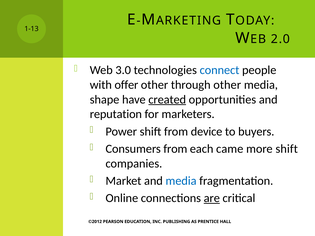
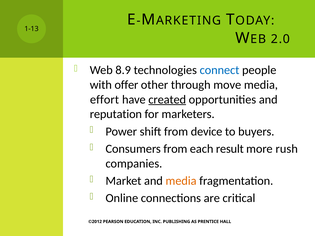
3.0: 3.0 -> 8.9 (123, 70)
through other: other -> move (227, 85)
shape: shape -> effort (104, 100)
came: came -> result (230, 149)
more shift: shift -> rush (287, 149)
media colour: blue -> orange (181, 181)
are underline: present -> none (212, 198)
